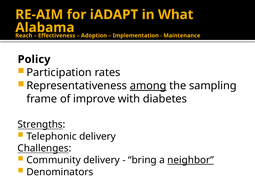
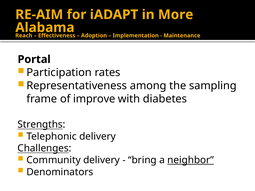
What: What -> More (176, 15)
Policy: Policy -> Portal (34, 59)
among underline: present -> none (148, 86)
